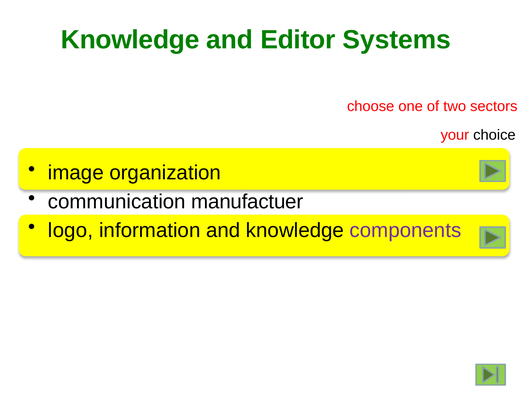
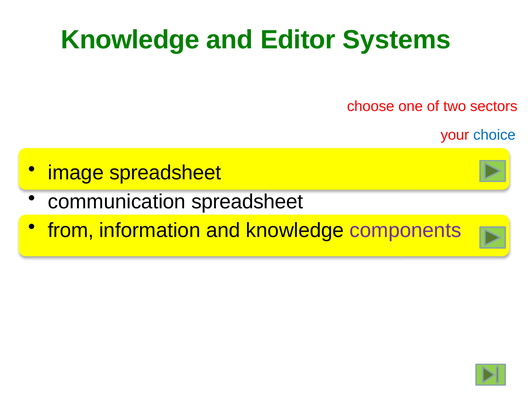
choice colour: black -> blue (494, 135)
image organization: organization -> spreadsheet (165, 173)
communication manufactuer: manufactuer -> spreadsheet (247, 202)
logo: logo -> from (71, 230)
